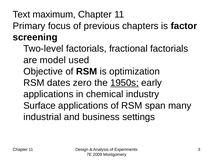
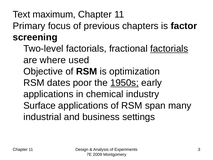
factorials underline: none -> present (169, 49)
model: model -> where (53, 60)
zero: zero -> poor (82, 83)
